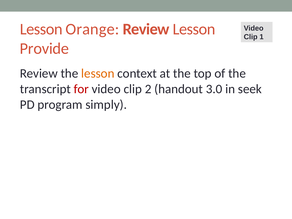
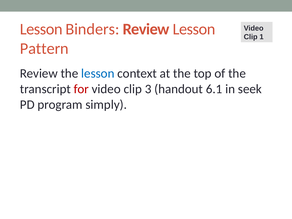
Orange: Orange -> Binders (92, 29)
Provide: Provide -> Pattern (44, 49)
lesson colour: orange -> blue (98, 73)
2: 2 -> 3 (148, 89)
3.0: 3.0 -> 6.1 (214, 89)
